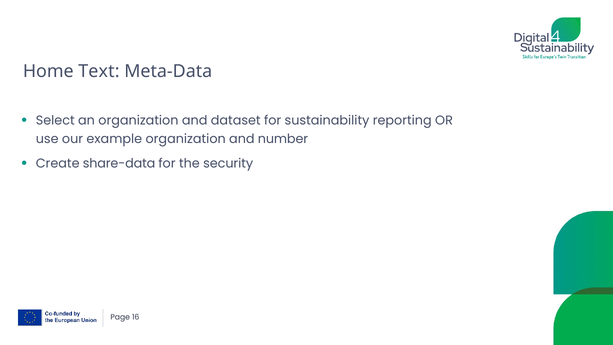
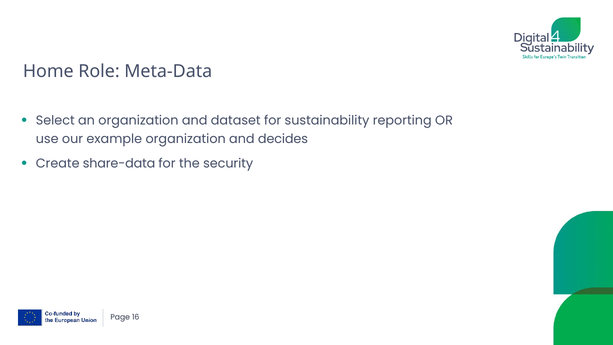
Text: Text -> Role (99, 71)
number: number -> decides (283, 139)
